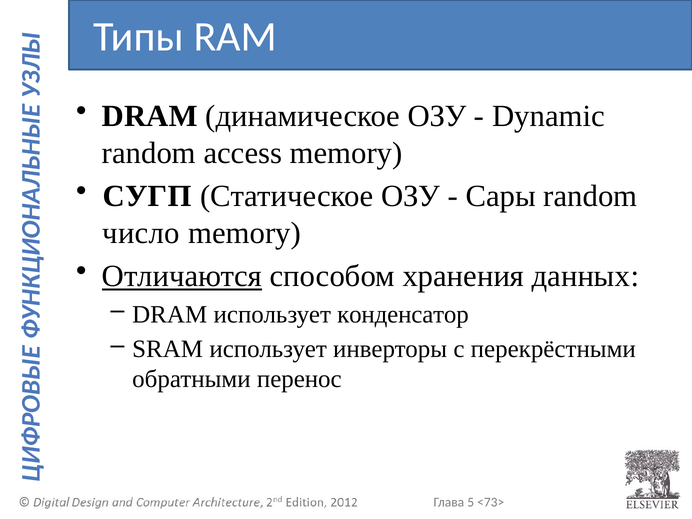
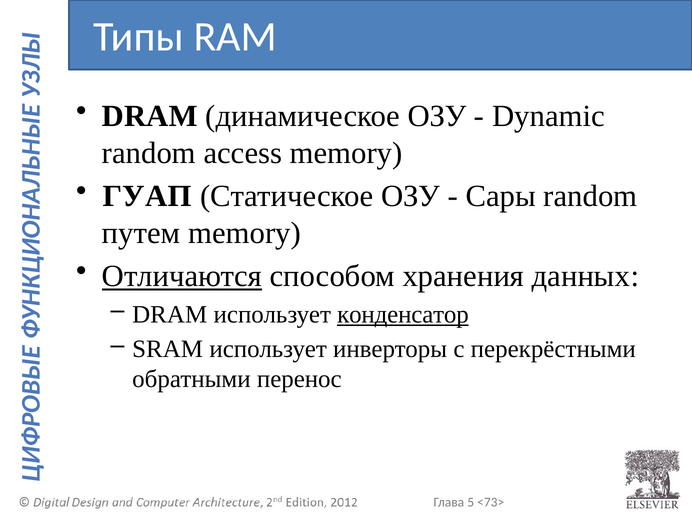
СУГП: СУГП -> ГУАП (147, 196)
число: число -> путем (141, 233)
конденсатор underline: none -> present (403, 314)
